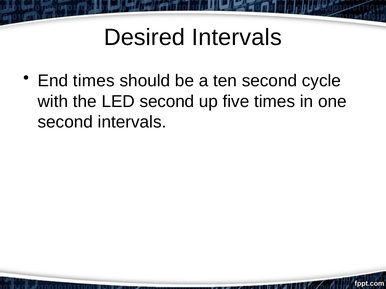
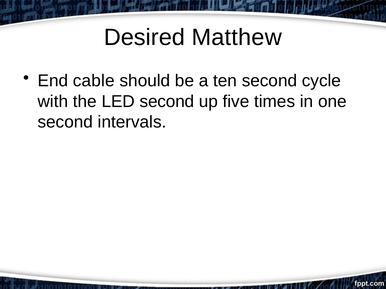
Desired Intervals: Intervals -> Matthew (237, 37)
End times: times -> cable (94, 81)
